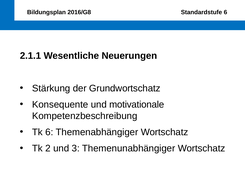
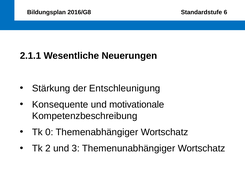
Grundwortschatz: Grundwortschatz -> Entschleunigung (125, 88)
Tk 6: 6 -> 0 (49, 132)
